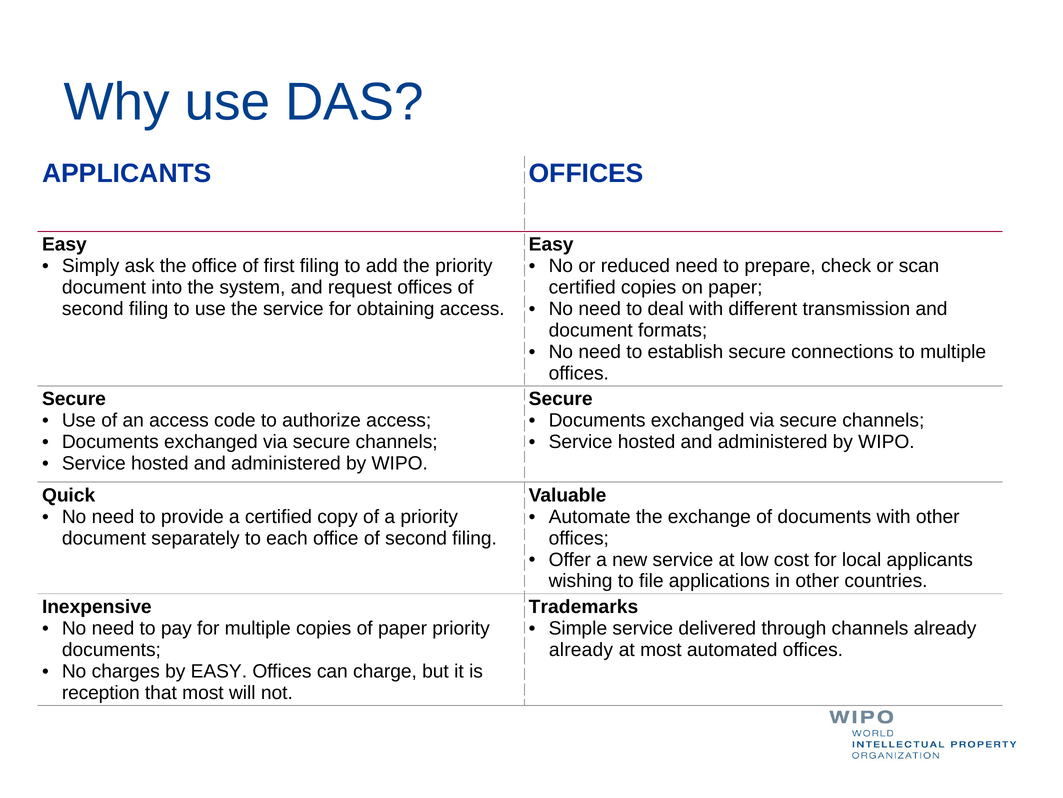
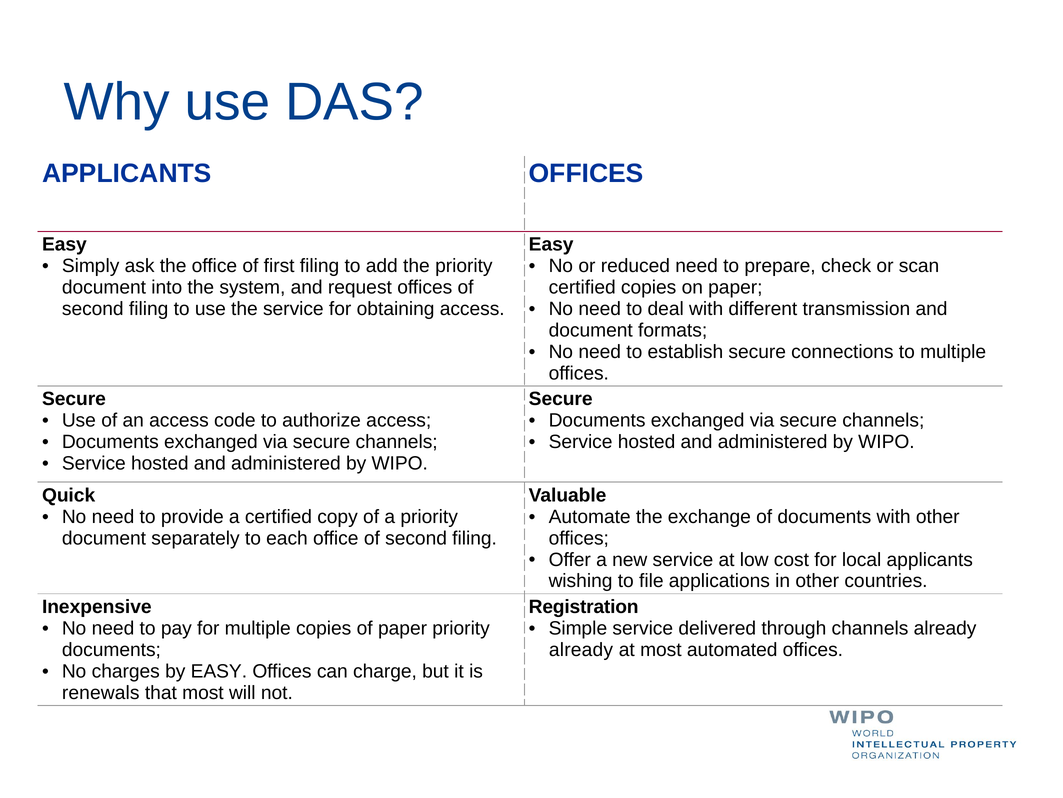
Trademarks: Trademarks -> Registration (584, 606)
reception: reception -> renewals (101, 692)
